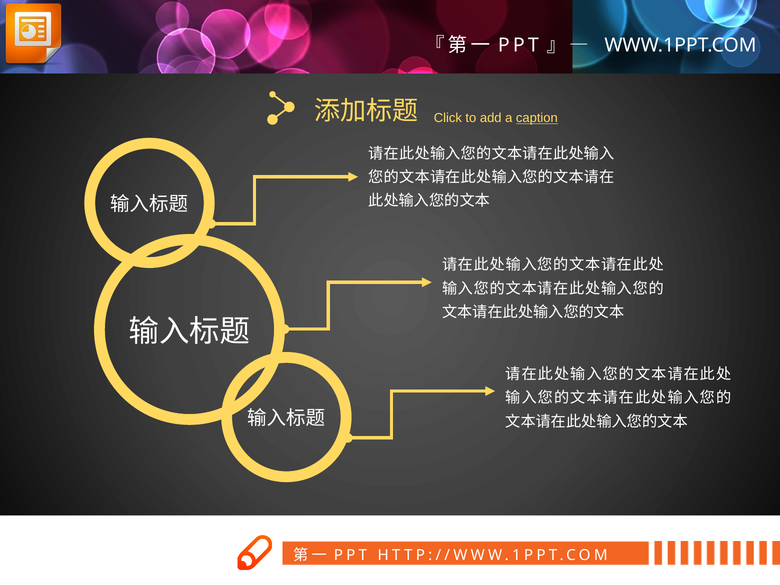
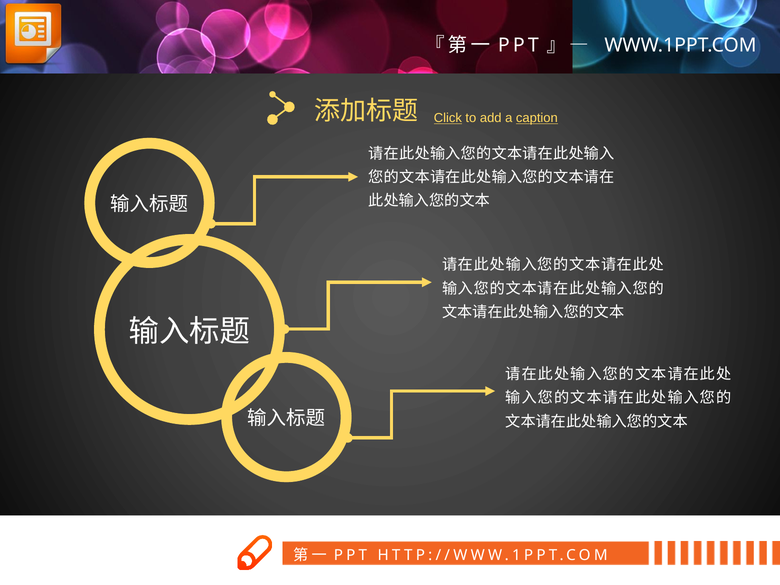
Click underline: none -> present (448, 118)
